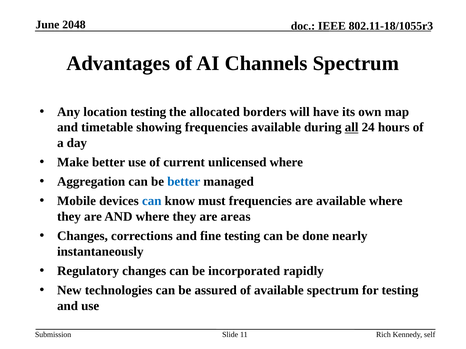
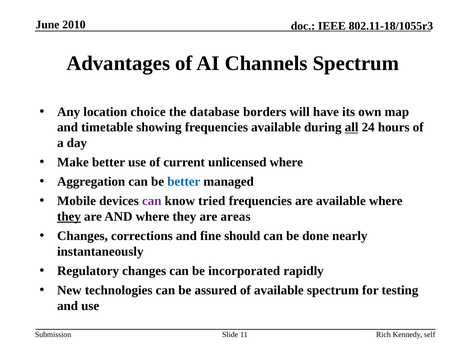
2048: 2048 -> 2010 (74, 25)
location testing: testing -> choice (148, 112)
allocated: allocated -> database (215, 112)
can colour: blue -> purple (152, 201)
must: must -> tried (212, 201)
they underline: none -> present (69, 217)
fine testing: testing -> should (242, 236)
